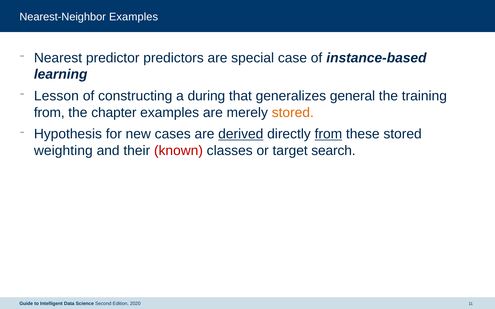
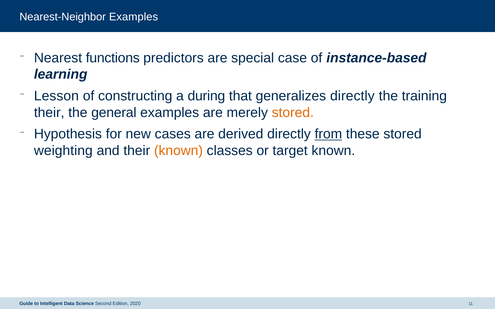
predictor: predictor -> functions (113, 58)
generalizes general: general -> directly (352, 96)
from: from -> their (49, 113)
chapter: chapter -> general (114, 113)
derived underline: present -> none (241, 134)
known colour: red -> orange (178, 151)
target search: search -> known (333, 151)
